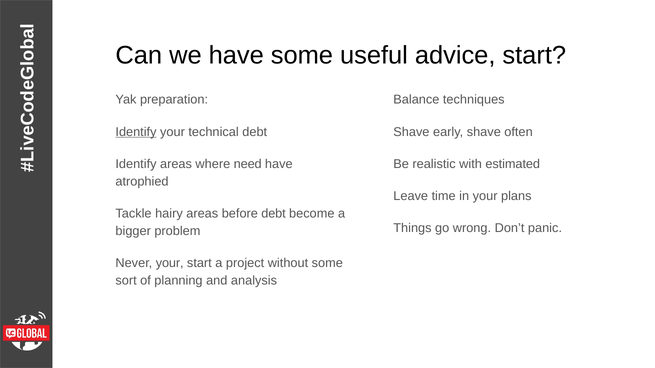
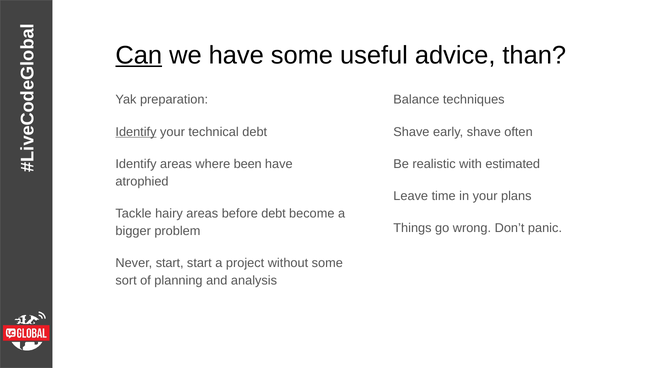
Can underline: none -> present (139, 55)
advice start: start -> than (534, 55)
need: need -> been (248, 164)
Never your: your -> start (170, 263)
